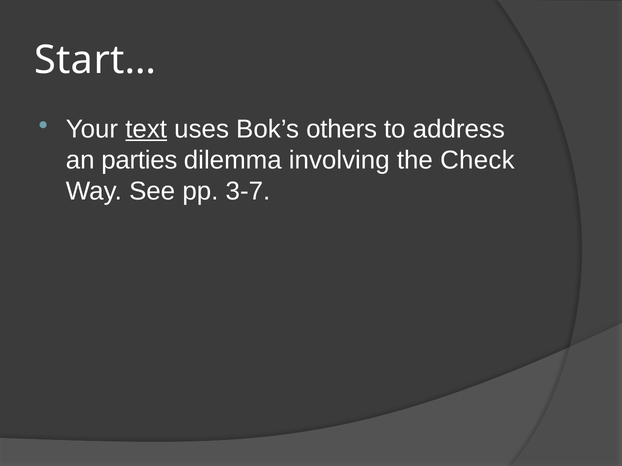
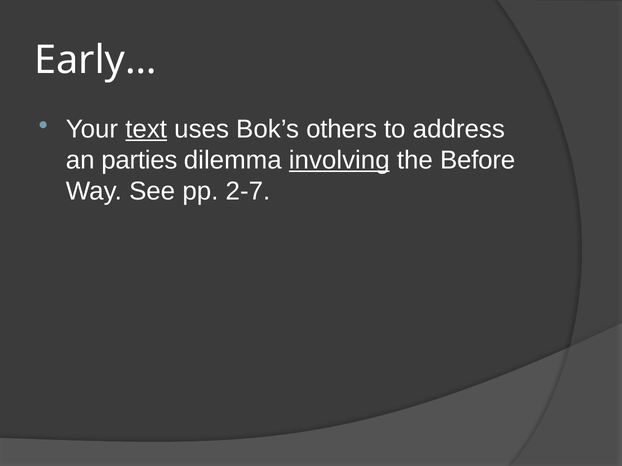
Start…: Start… -> Early… (95, 60)
involving underline: none -> present (339, 160)
Check: Check -> Before (478, 160)
3-7: 3-7 -> 2-7 (248, 191)
